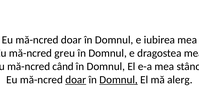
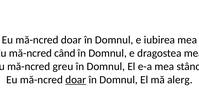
greu: greu -> când (65, 53)
când: când -> greu (63, 66)
Domnul underline: present -> none (119, 80)
